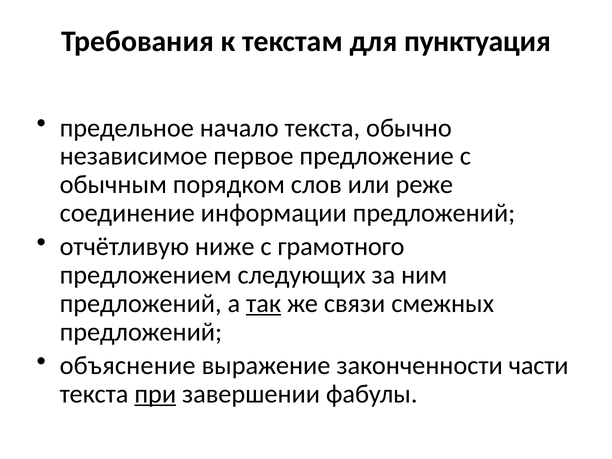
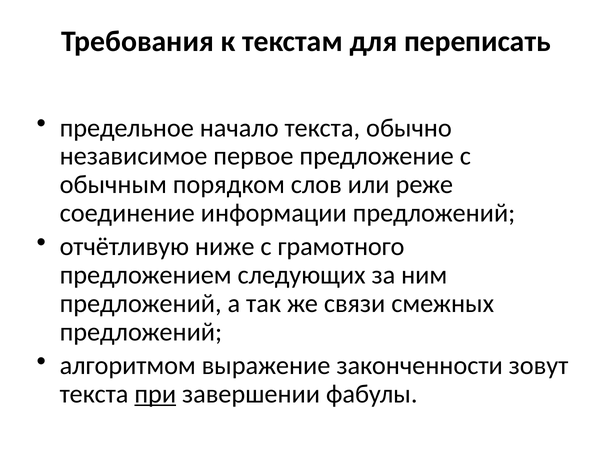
пунктуация: пунктуация -> переписать (477, 41)
так underline: present -> none (264, 304)
объяснение: объяснение -> алгоритмом (128, 365)
части: части -> зовут (539, 365)
